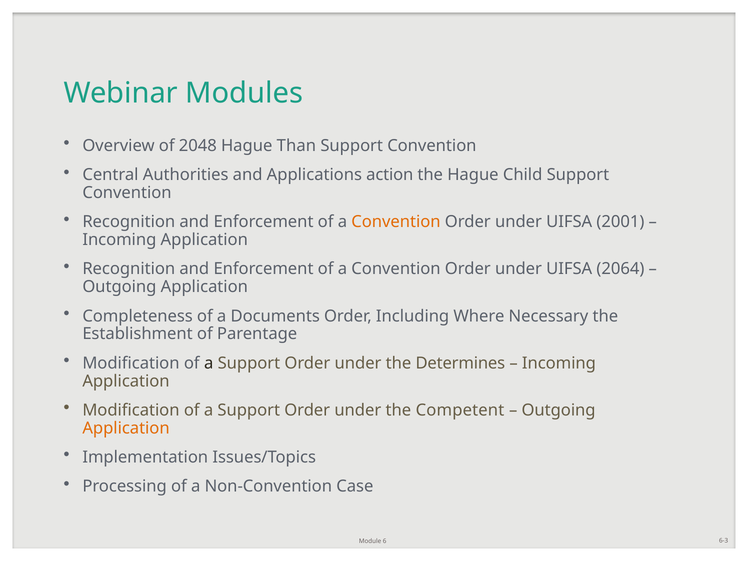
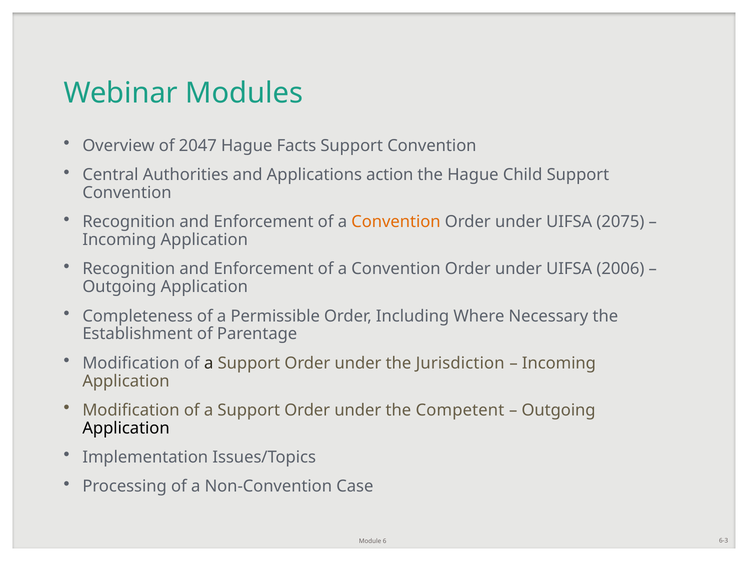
2048: 2048 -> 2047 (198, 146)
Than: Than -> Facts (296, 146)
2001: 2001 -> 2075 (620, 222)
2064: 2064 -> 2006 (620, 269)
Documents: Documents -> Permissible (275, 316)
Determines: Determines -> Jurisdiction (460, 363)
Application colour: orange -> black (126, 428)
